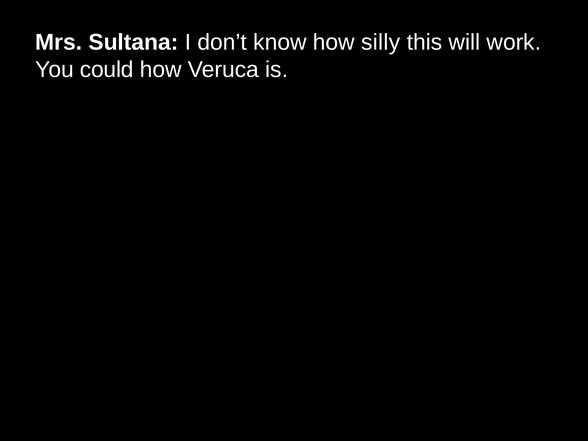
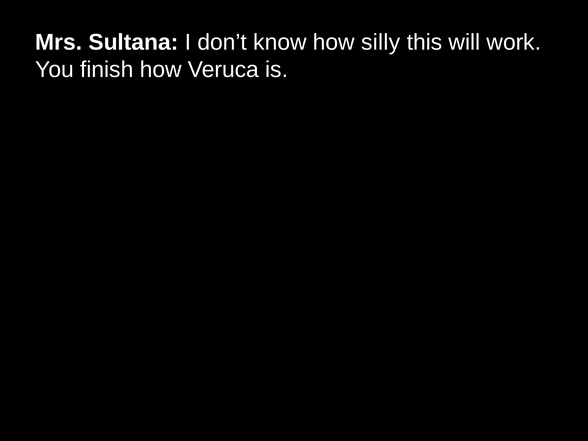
could: could -> finish (107, 70)
